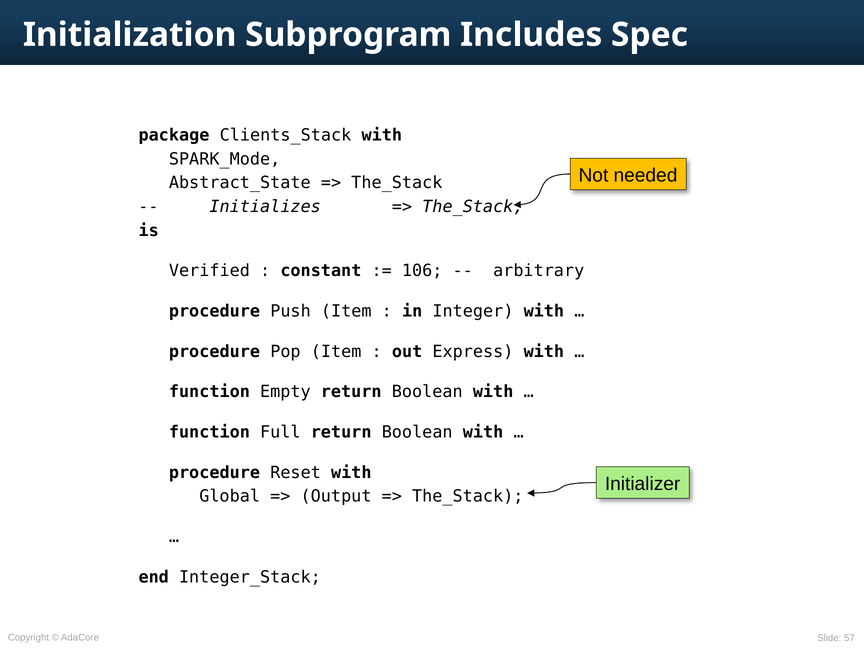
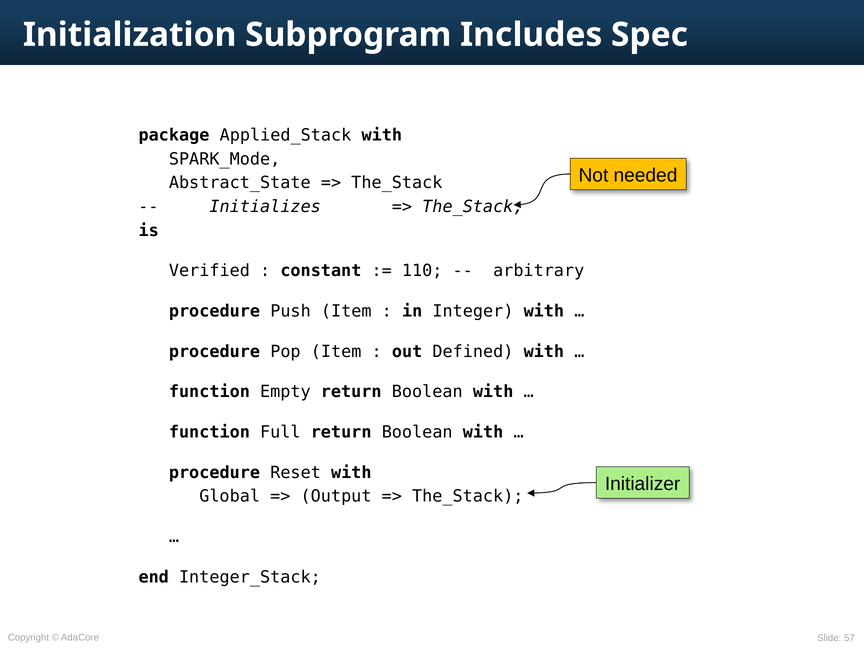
Clients_Stack: Clients_Stack -> Applied_Stack (285, 135)
106: 106 -> 110 (422, 271)
Express: Express -> Defined (473, 351)
